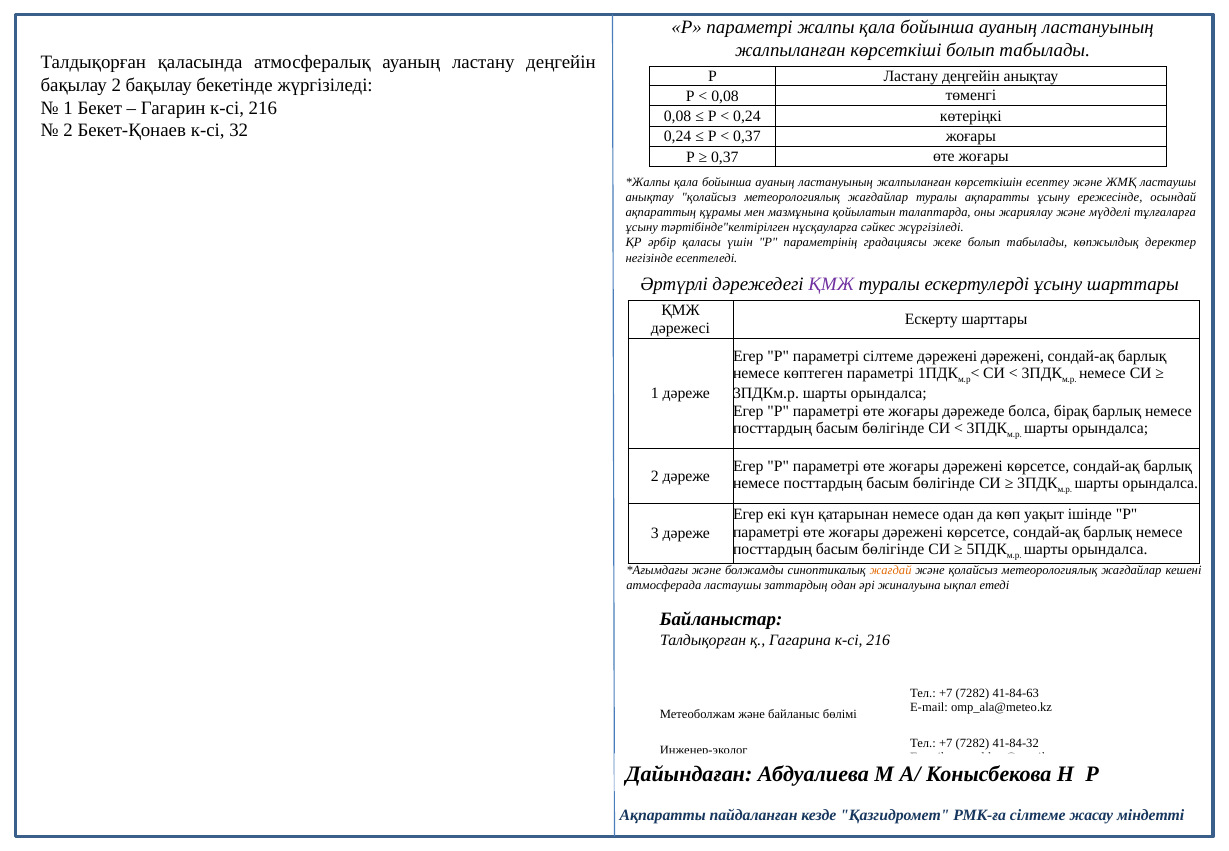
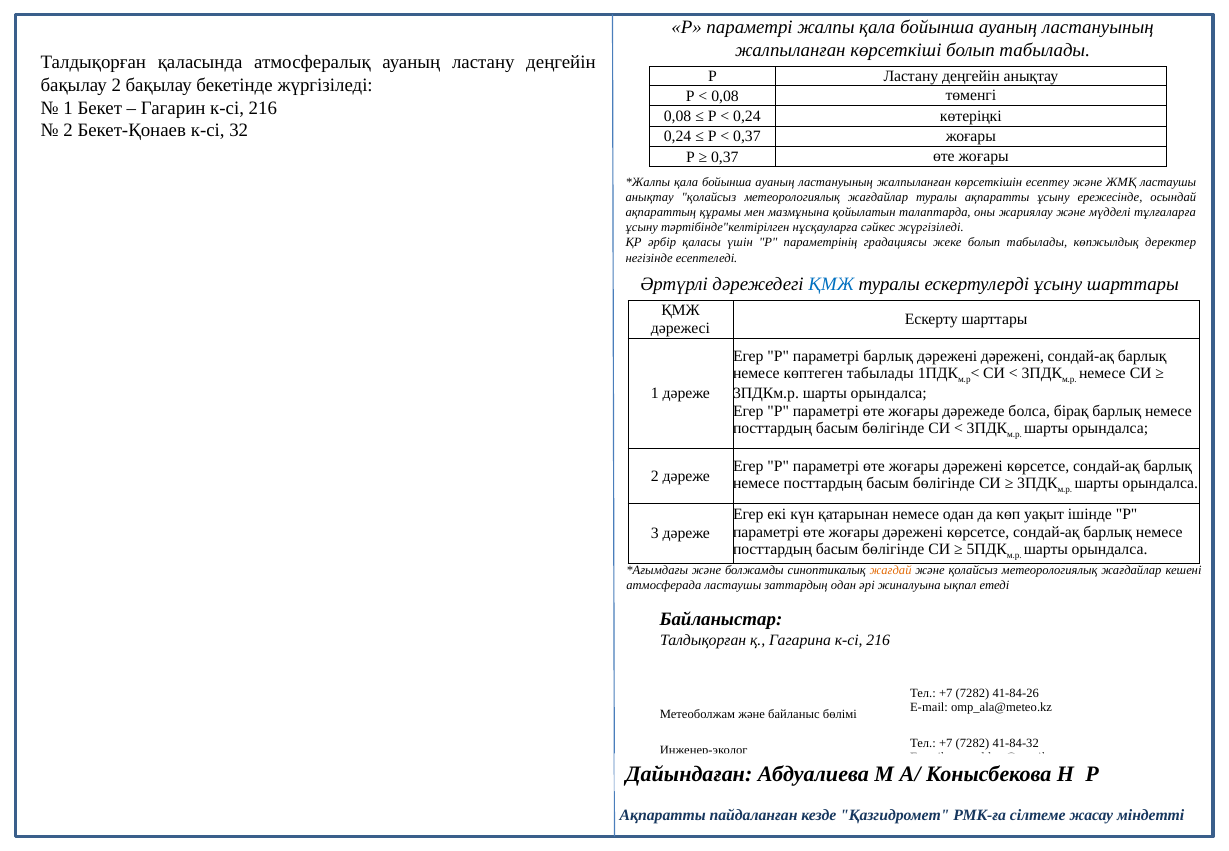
ҚМЖ colour: purple -> blue (831, 284)
параметрі сілтеме: сілтеме -> барлық (888, 356)
көптеген параметрі: параметрі -> табылады (880, 373)
41-84-63: 41-84-63 -> 41-84-26 (1016, 694)
